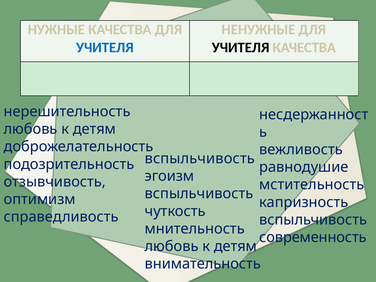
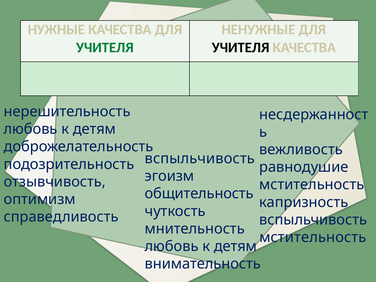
УЧИТЕЛЯ colour: blue -> green (105, 48)
вспыльчивость: вспыльчивость -> общительность (199, 194)
современность: современность -> мстительность (313, 237)
